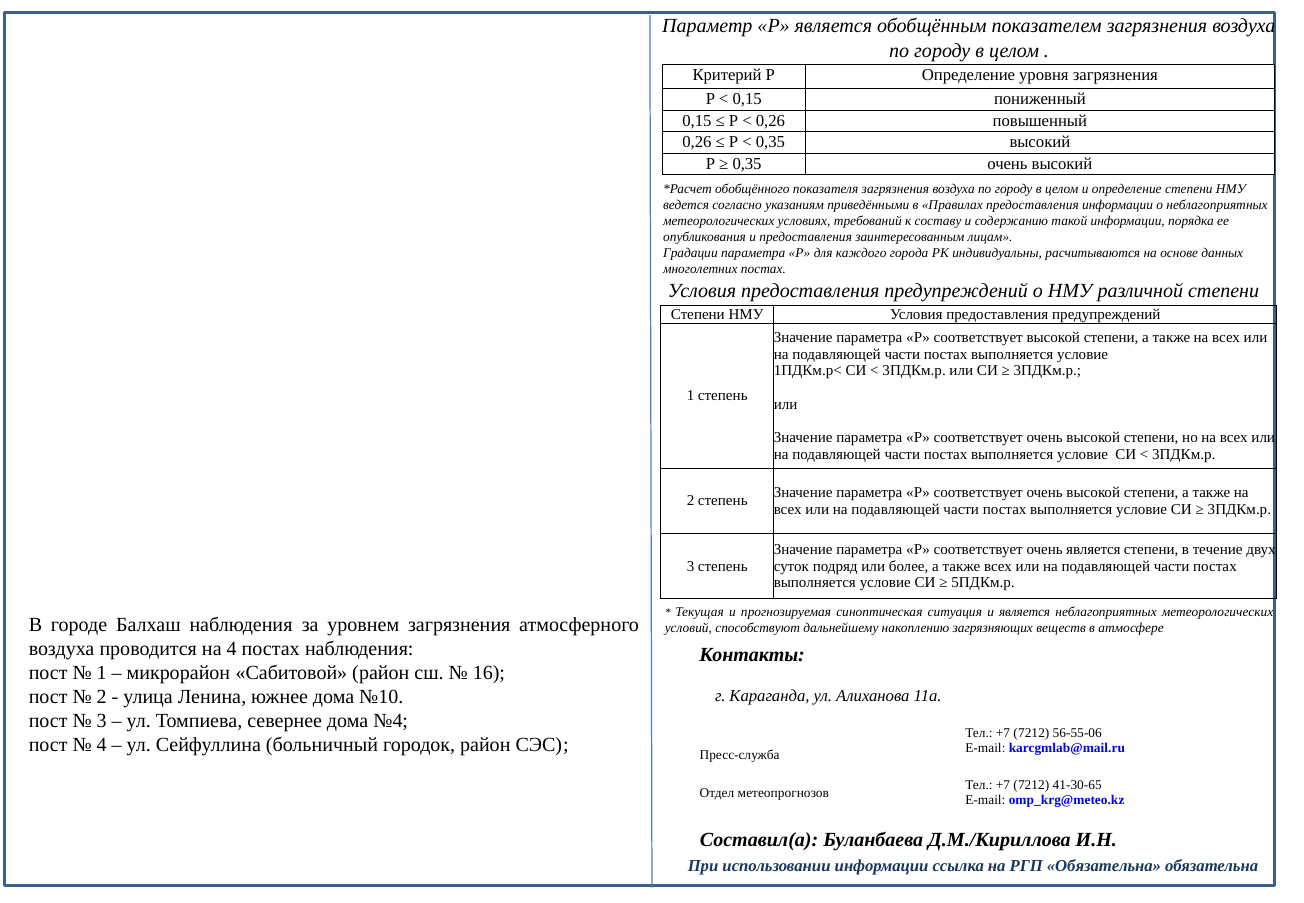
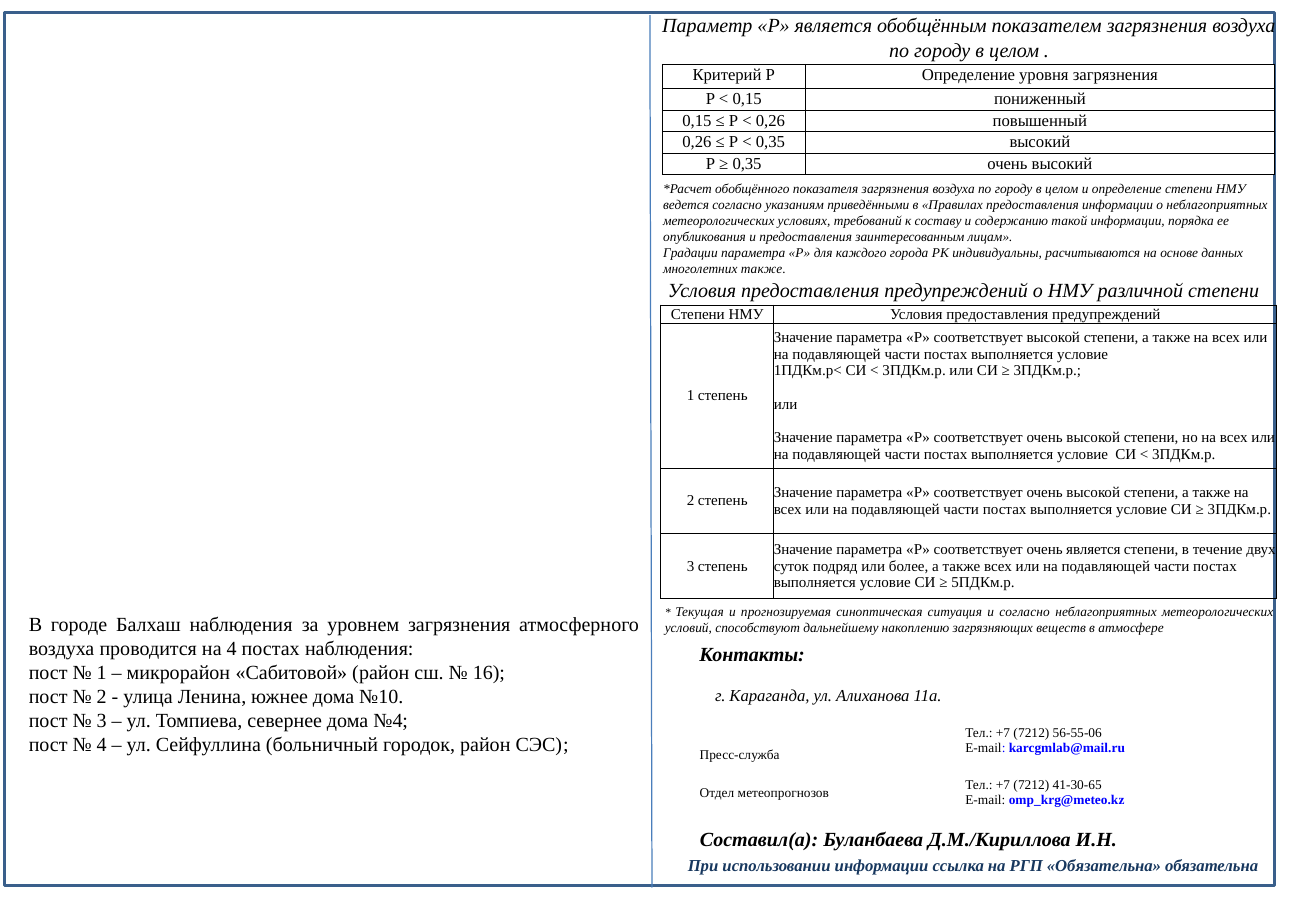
многолетних постах: постах -> также (763, 269)
и является: является -> согласно (1025, 611)
